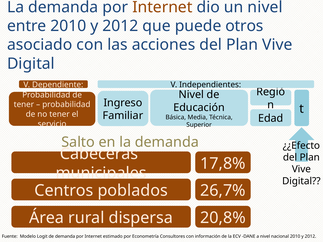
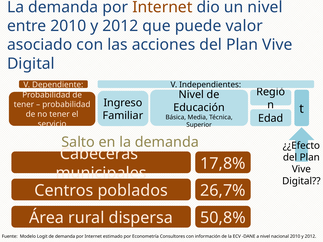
otros: otros -> valor (244, 26)
20,8%: 20,8% -> 50,8% (223, 218)
